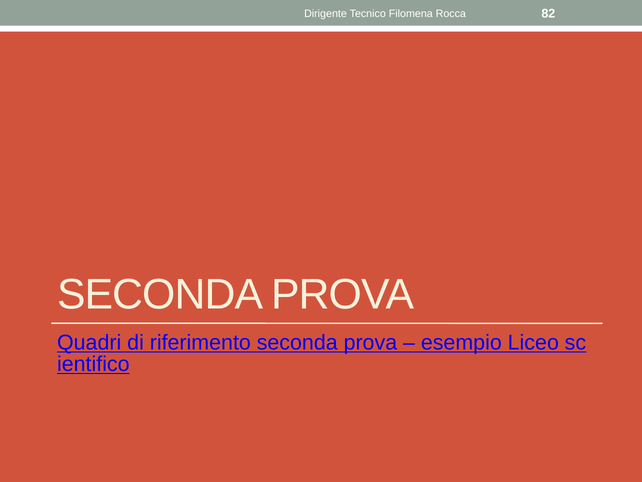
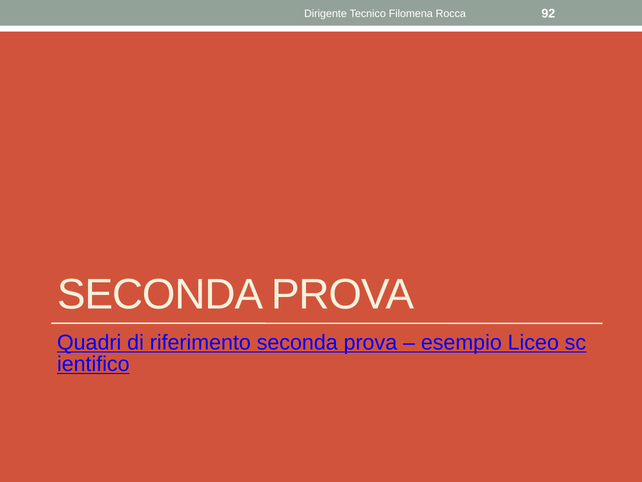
82: 82 -> 92 (548, 14)
